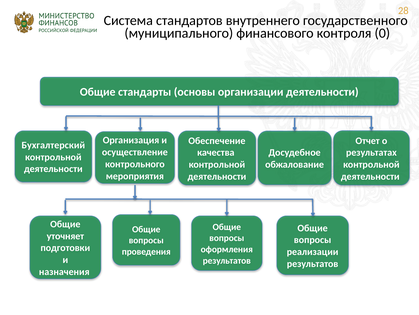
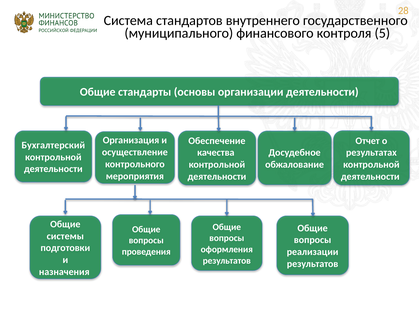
0: 0 -> 5 (382, 33)
уточняет: уточняет -> системы (65, 236)
